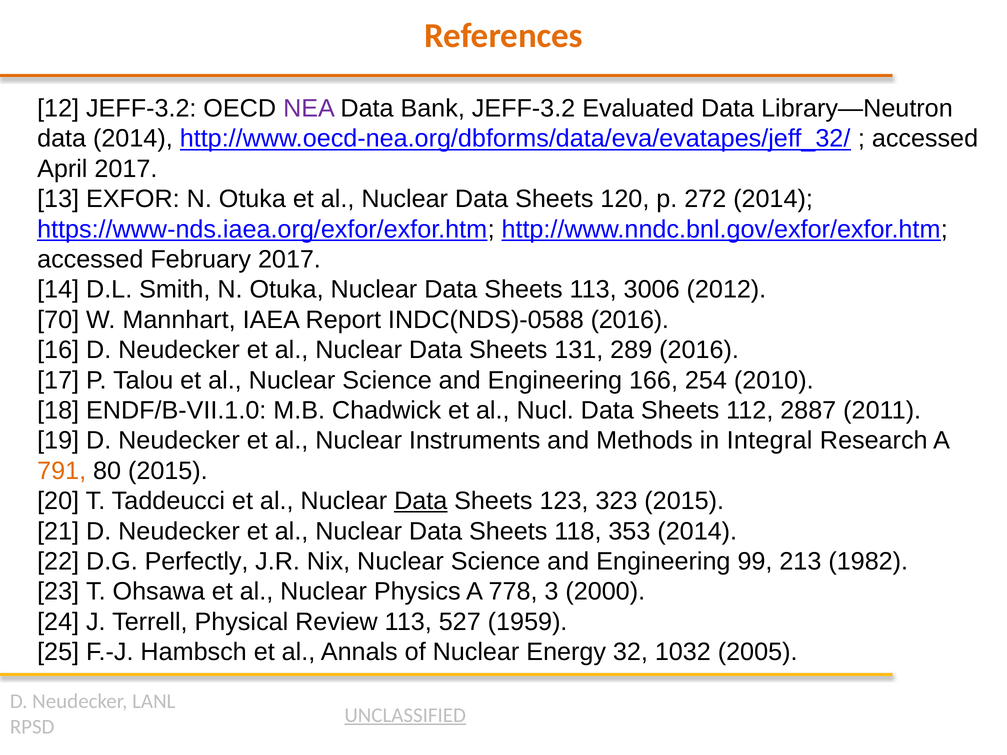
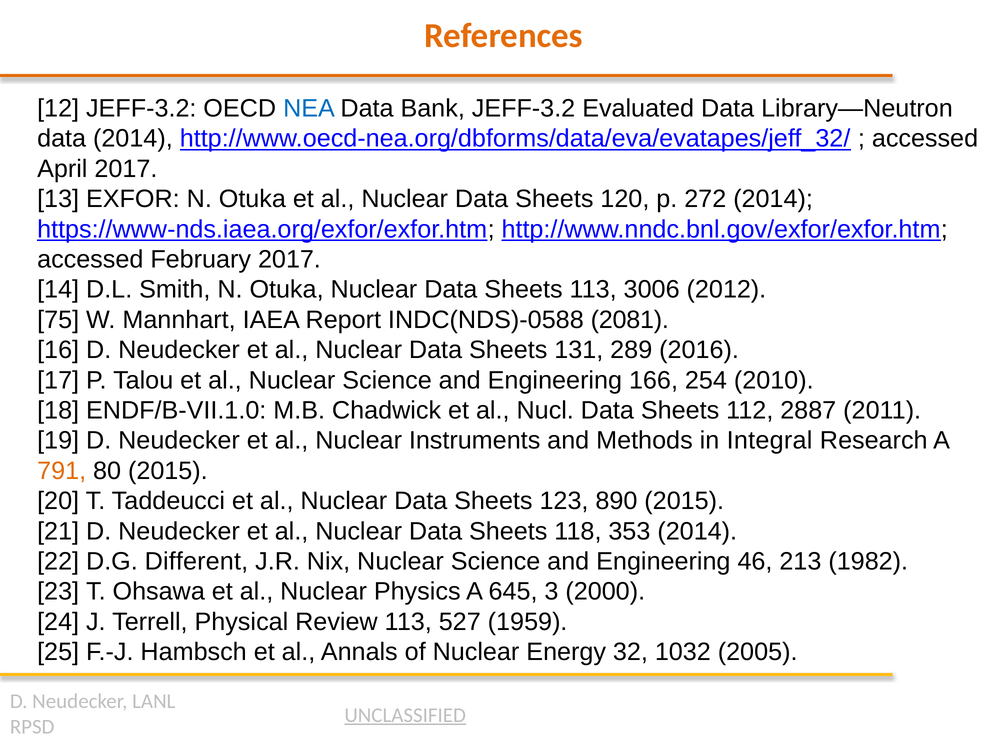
NEA colour: purple -> blue (309, 108)
70: 70 -> 75 (58, 320)
INDC(NDS)-0588 2016: 2016 -> 2081 (630, 320)
Data underline: present -> none (421, 501)
323: 323 -> 890 (616, 501)
Perfectly: Perfectly -> Different (196, 562)
99: 99 -> 46 (755, 562)
778: 778 -> 645 (513, 592)
